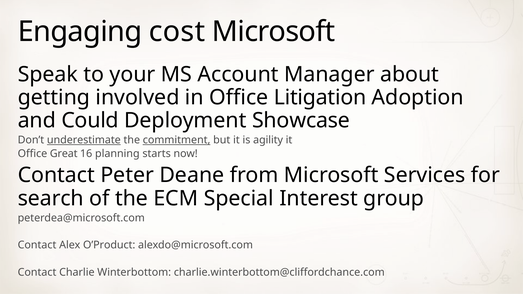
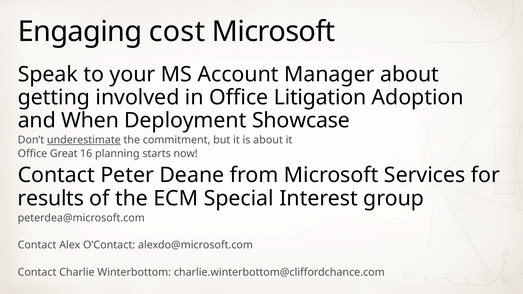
Could: Could -> When (90, 121)
commitment underline: present -> none (177, 140)
is agility: agility -> about (268, 140)
search: search -> results (51, 198)
O’Product: O’Product -> O’Contact (109, 245)
